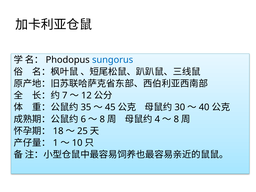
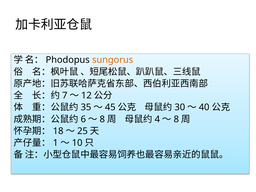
sungorus colour: blue -> orange (113, 60)
